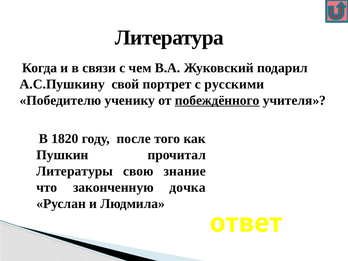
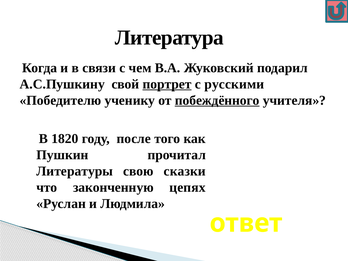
портрет underline: none -> present (167, 84)
знание: знание -> сказки (185, 171)
дочка: дочка -> цепях (188, 187)
